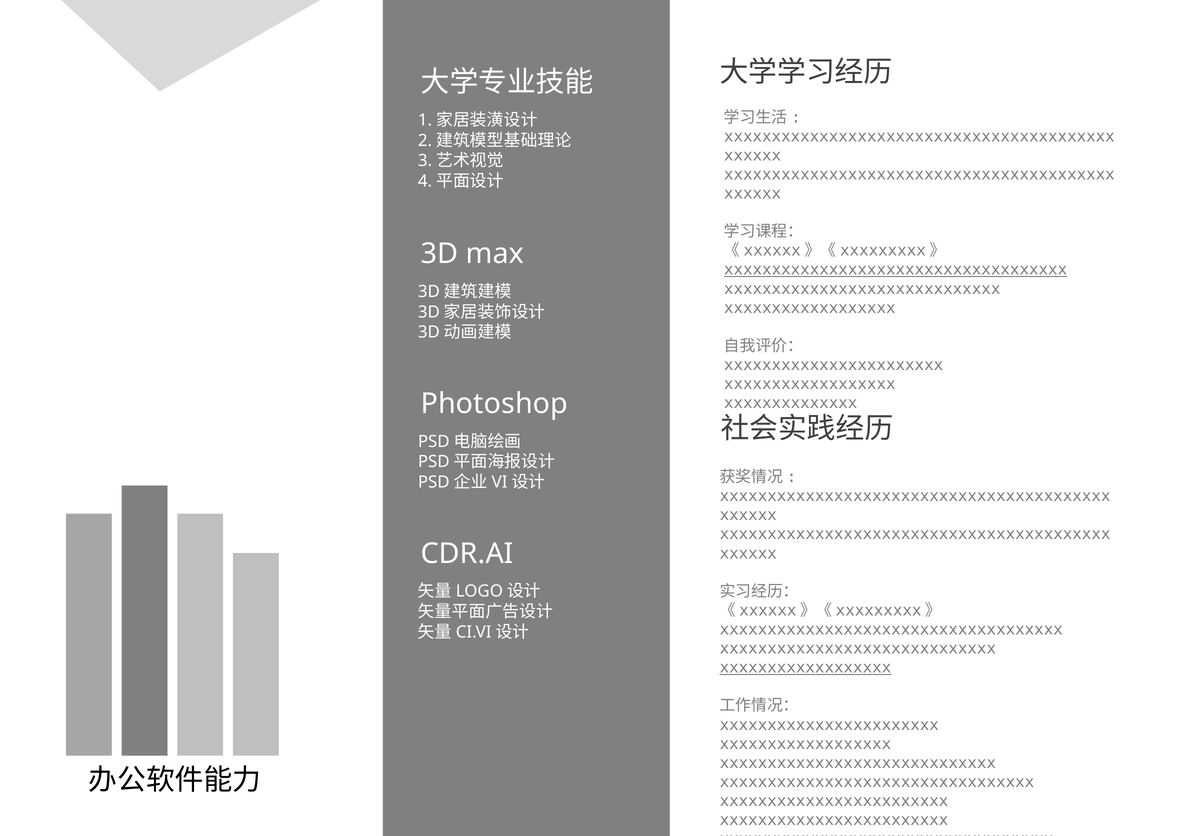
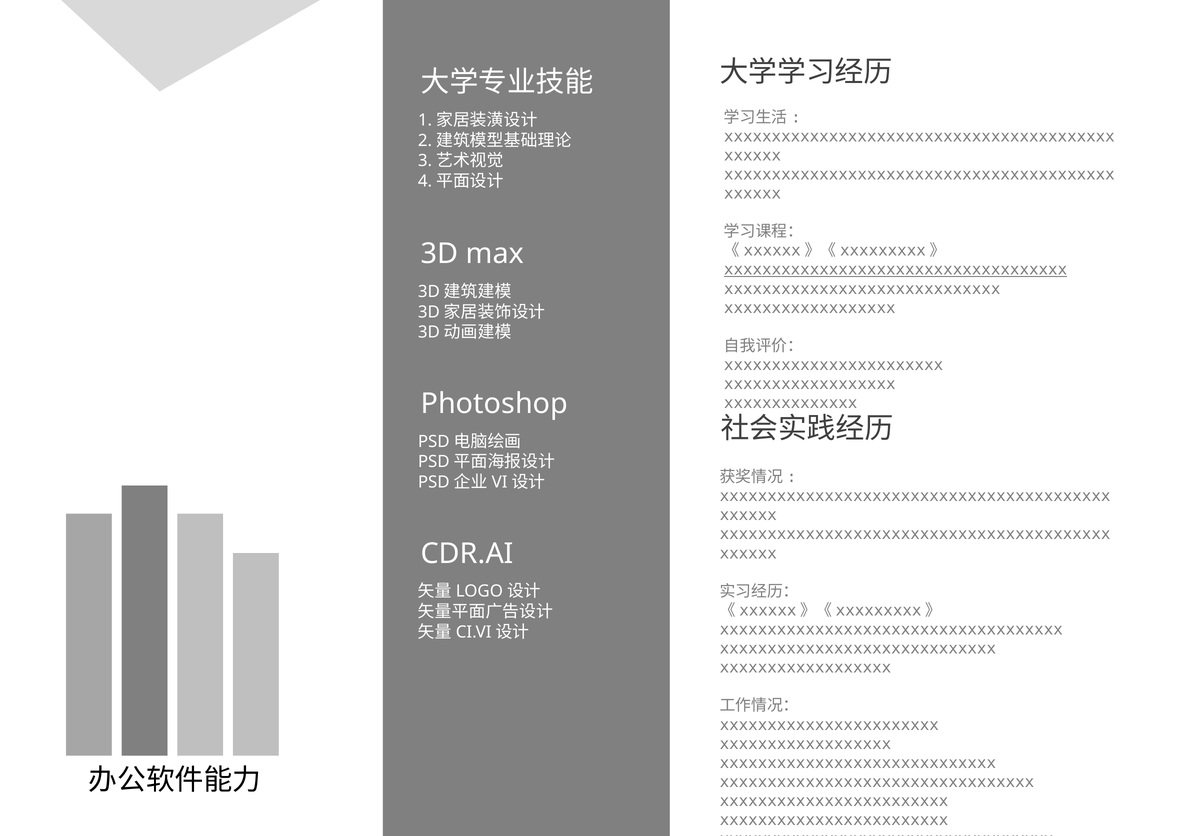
xxxxxxxxxxxxxxxxxx underline: present -> none (805, 667)
